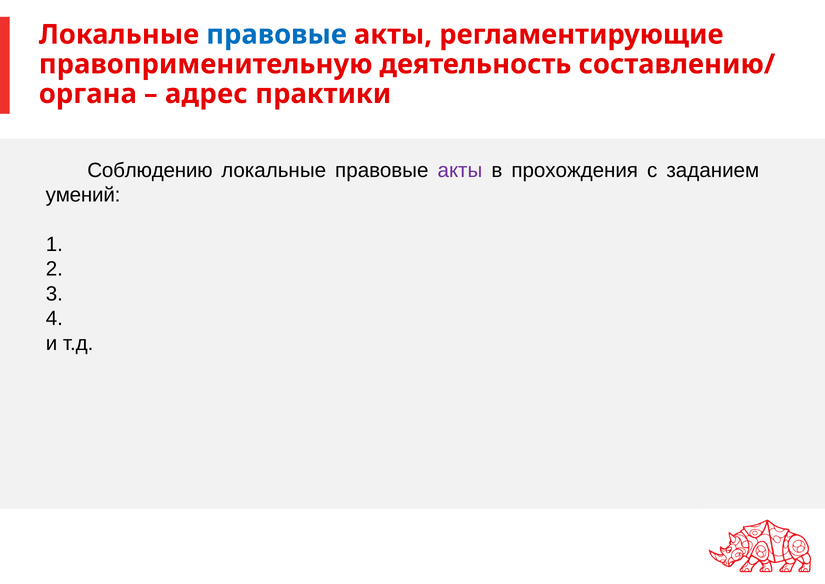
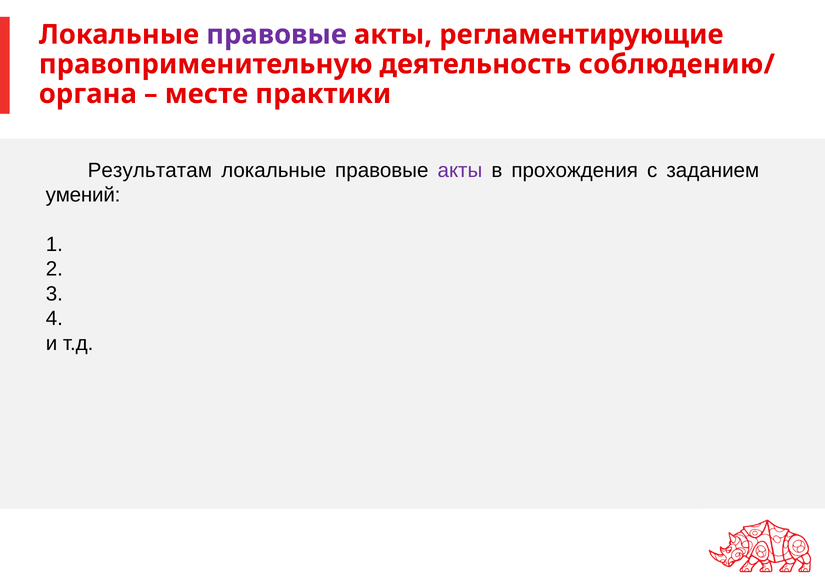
правовые colour: blue -> purple (277, 35)
составлению/: составлению/ -> соблюдению/ (677, 64)
адрес: адрес -> месте (206, 94)
Соблюдению: Соблюдению -> Результатам (150, 170)
